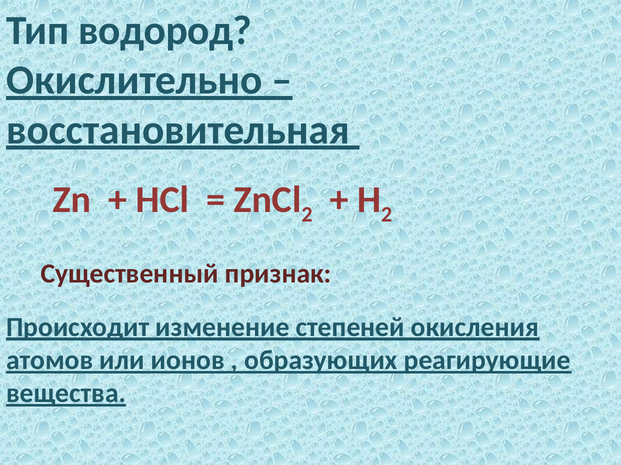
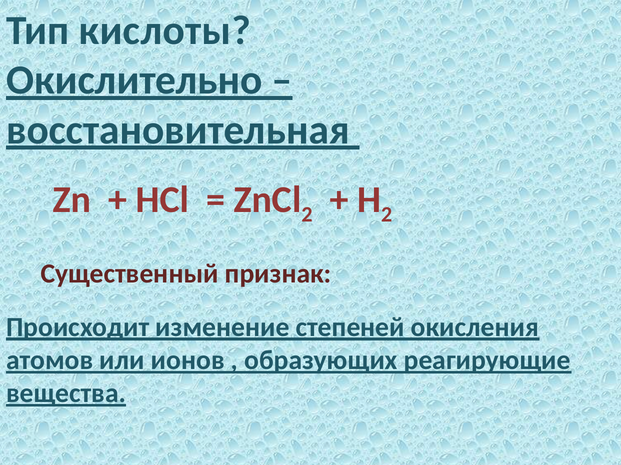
водород: водород -> кислоты (165, 31)
